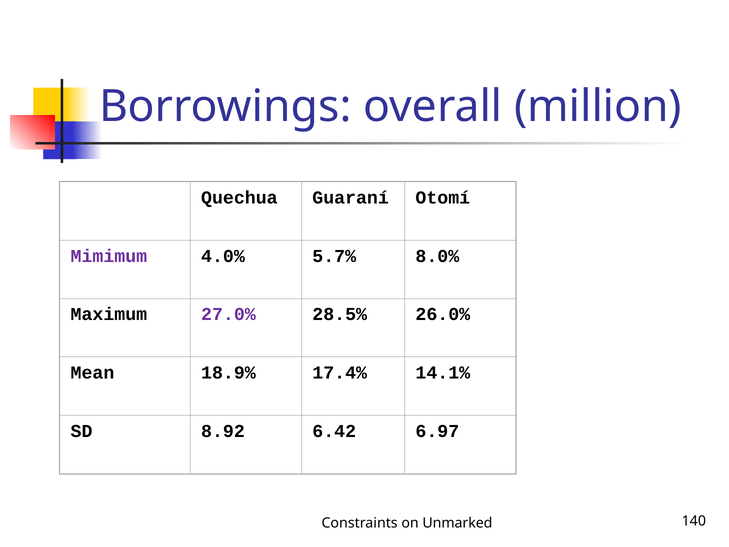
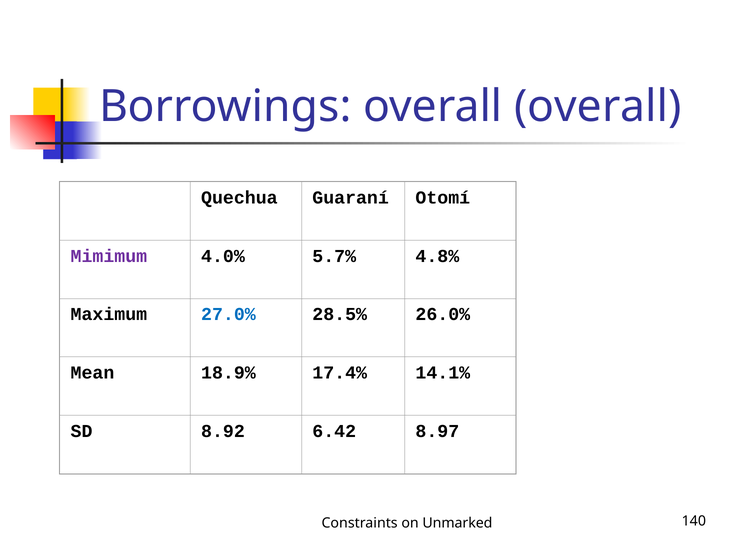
overall million: million -> overall (598, 106)
8.0%: 8.0% -> 4.8% (437, 256)
27.0% colour: purple -> blue (228, 314)
6.97: 6.97 -> 8.97 (437, 431)
